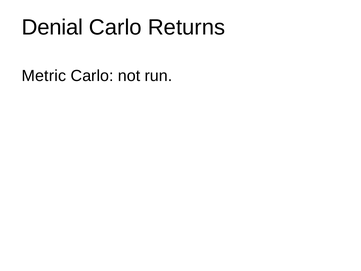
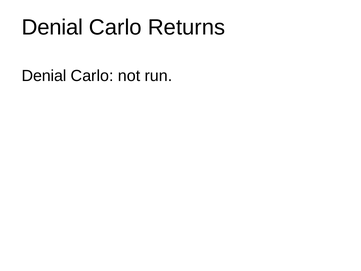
Metric: Metric -> Denial (44, 76)
